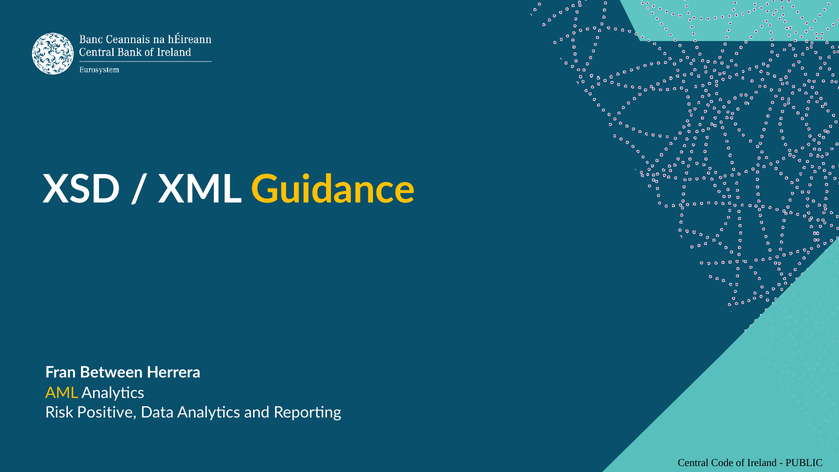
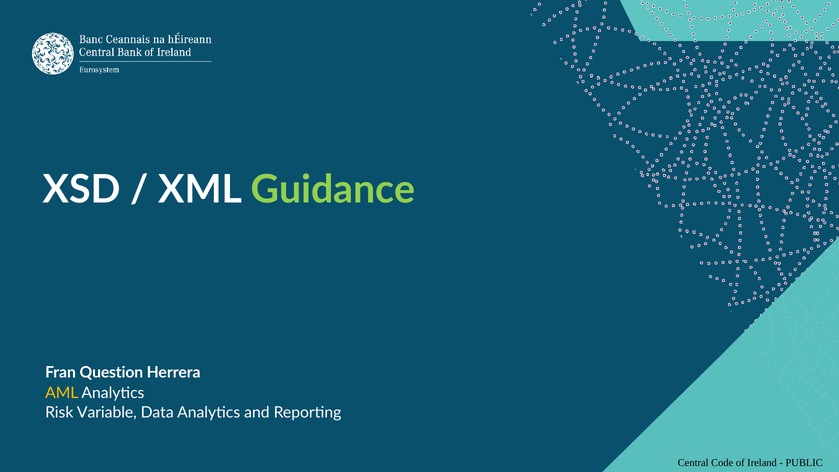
Guidance colour: yellow -> light green (333, 190)
Between: Between -> Question (111, 372)
Positive: Positive -> Variable (107, 413)
